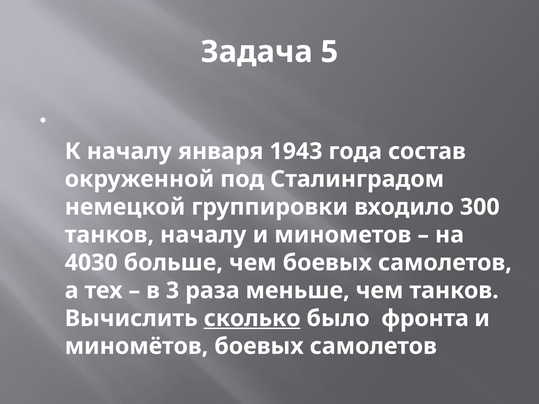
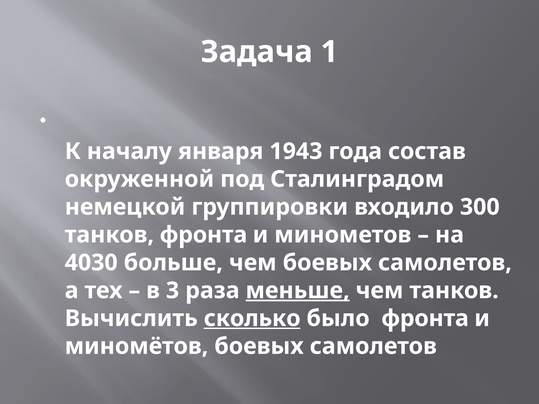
5: 5 -> 1 (329, 52)
танков началу: началу -> фронта (203, 235)
меньше underline: none -> present (298, 291)
